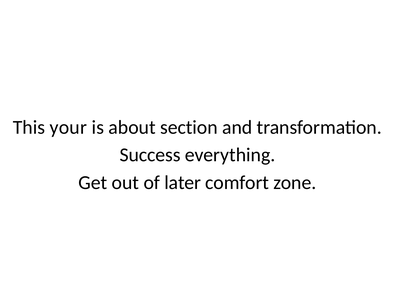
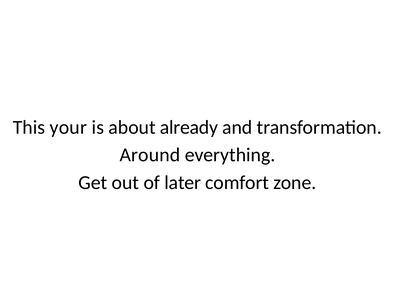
section: section -> already (189, 127)
Success: Success -> Around (150, 155)
